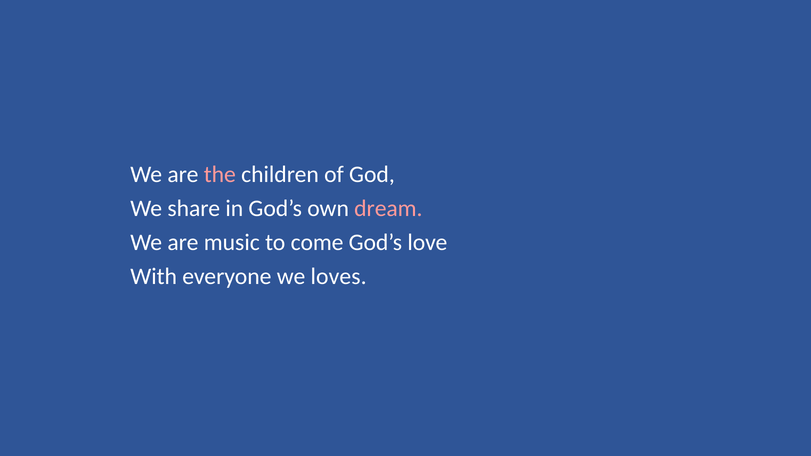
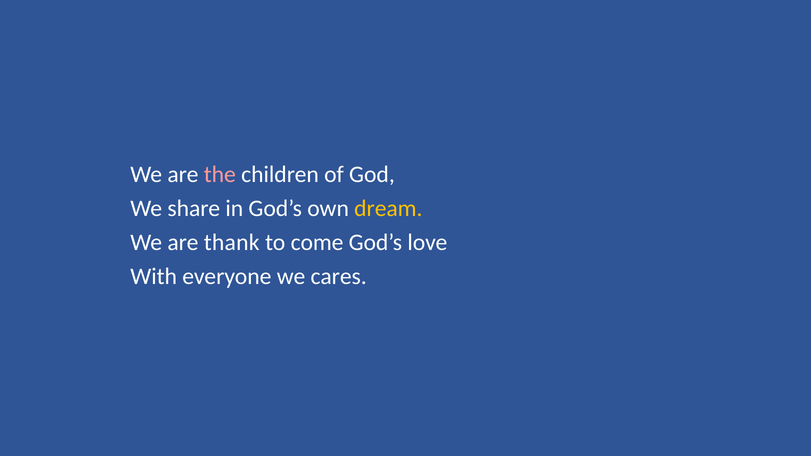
dream colour: pink -> yellow (388, 209)
music: music -> thank (232, 243)
loves: loves -> cares (339, 277)
